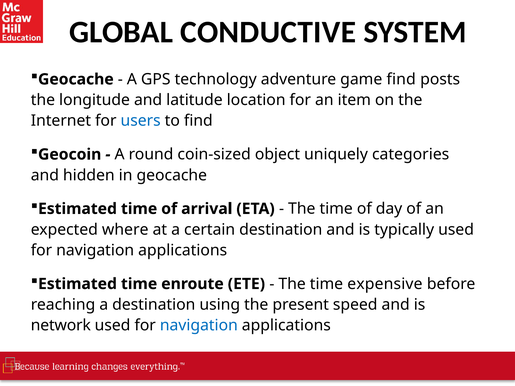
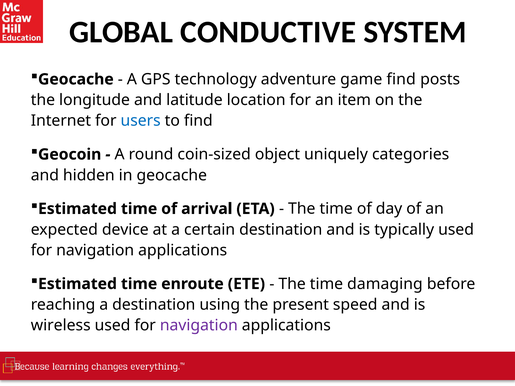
where: where -> device (125, 230)
expensive: expensive -> damaging (385, 284)
network: network -> wireless (61, 326)
navigation colour: blue -> purple (199, 326)
